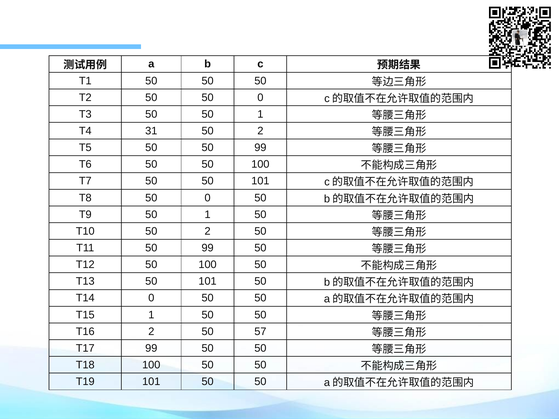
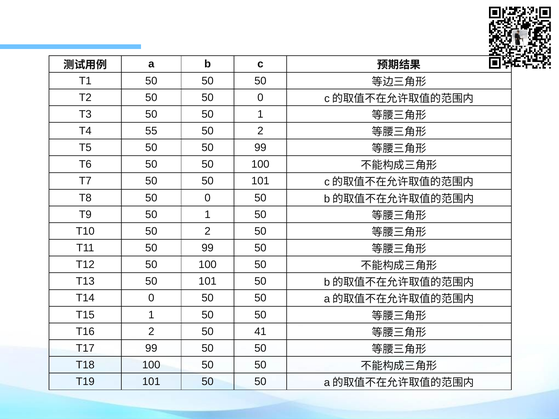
31: 31 -> 55 (151, 131)
57: 57 -> 41 (260, 332)
